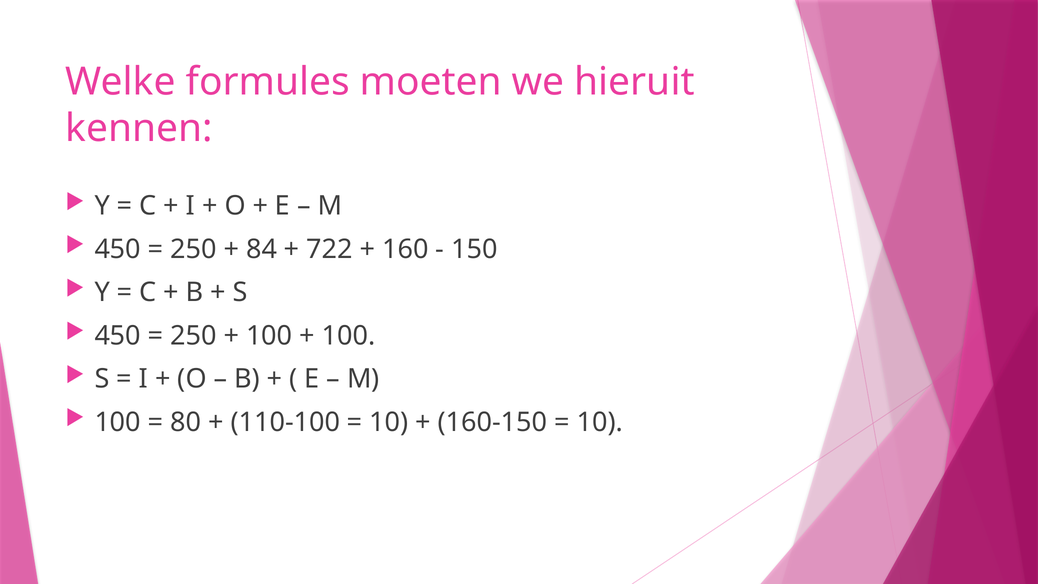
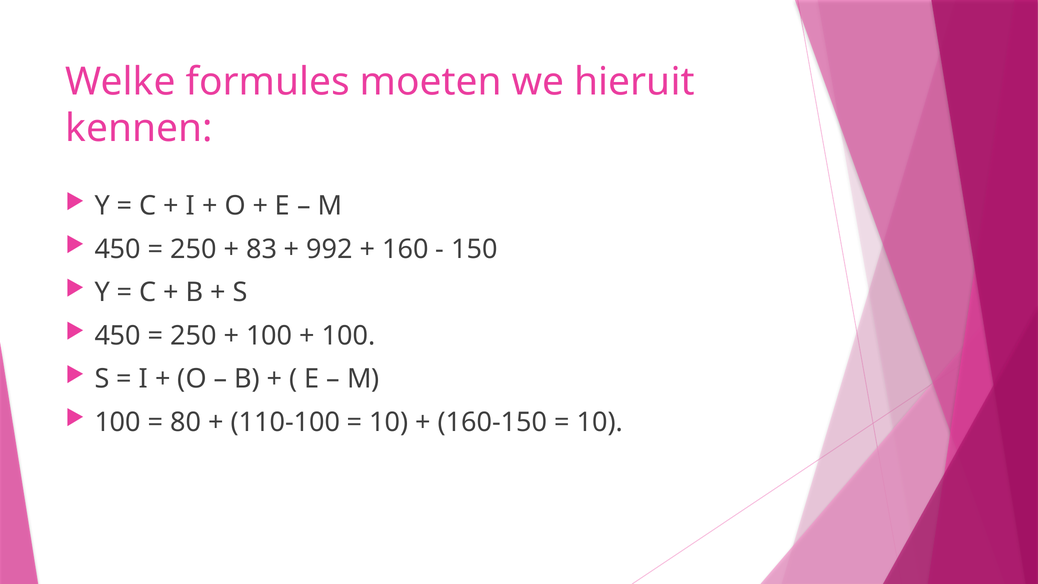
84: 84 -> 83 (262, 249)
722: 722 -> 992 (330, 249)
